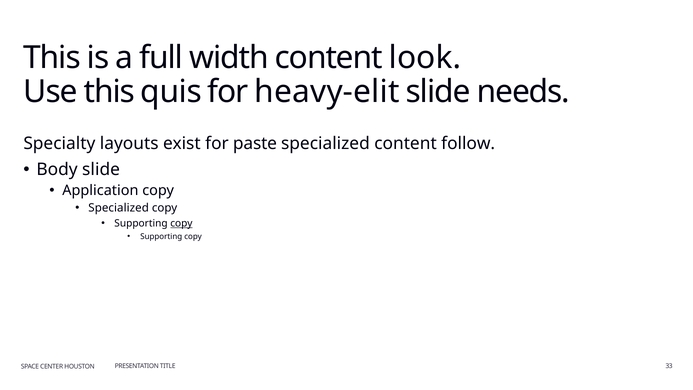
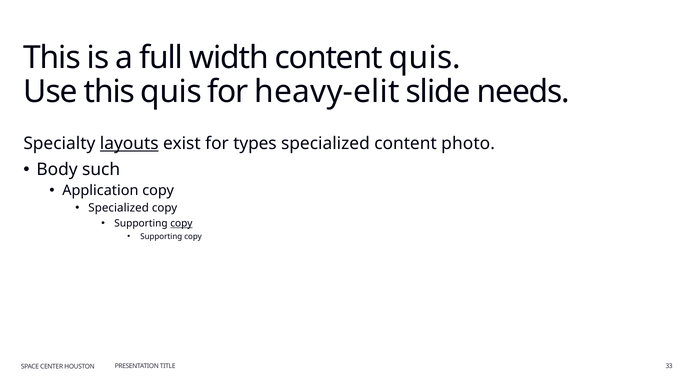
content look: look -> quis (425, 57)
layouts underline: none -> present (129, 144)
paste: paste -> types (255, 144)
follow: follow -> photo (468, 144)
Body slide: slide -> such (101, 170)
